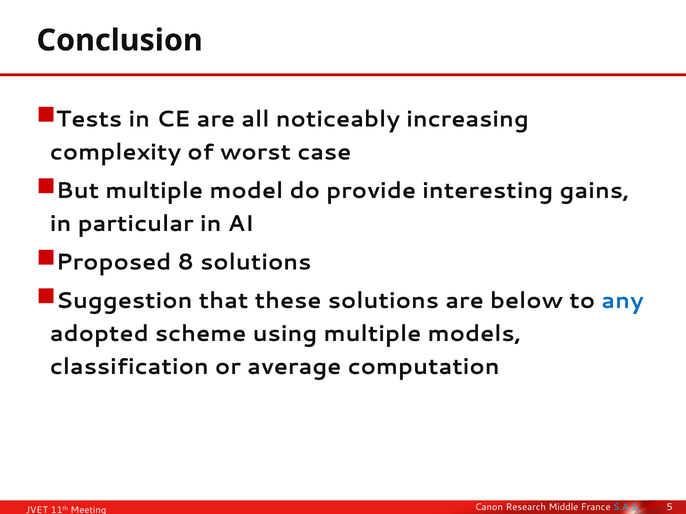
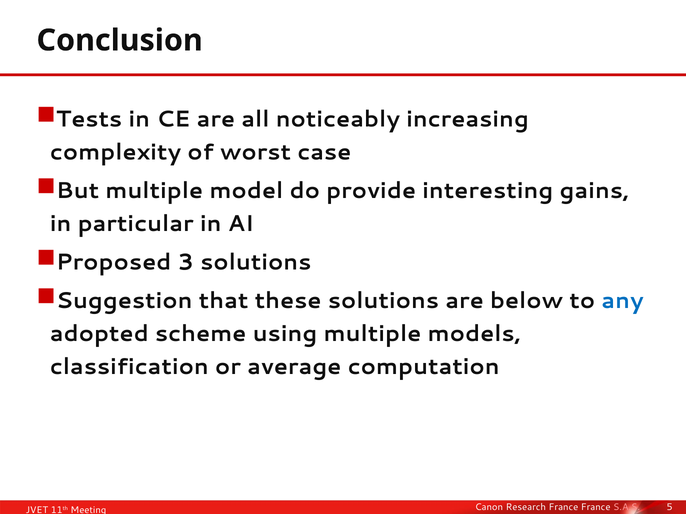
8: 8 -> 3 (186, 263)
Research Middle: Middle -> France (563, 507)
S.A.S colour: light blue -> pink (627, 507)
